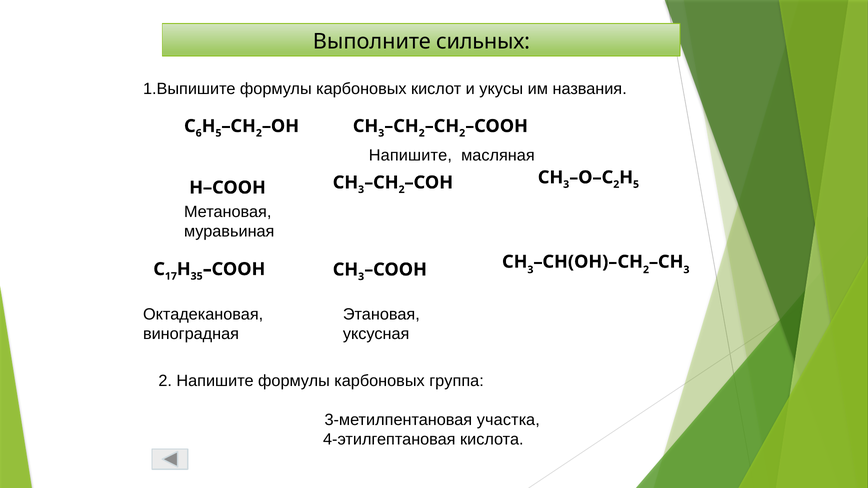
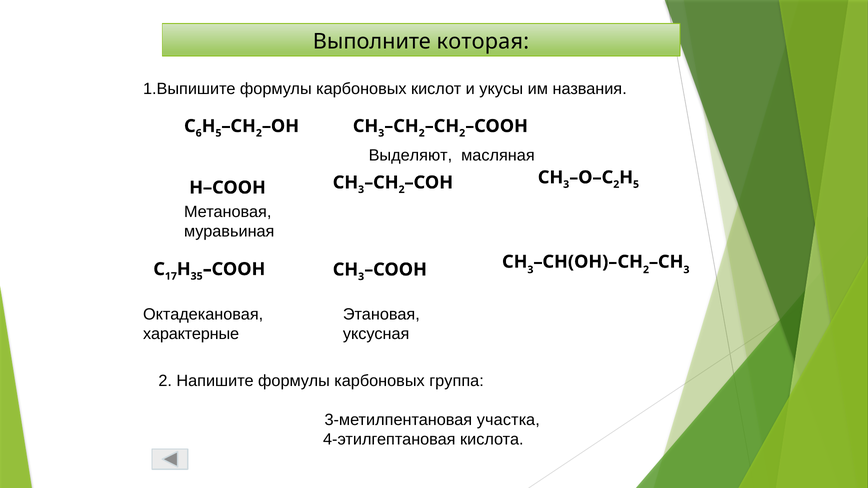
сильных: сильных -> которая (483, 41)
Напишите: Напишите -> Выделяют (410, 156)
виноградная: виноградная -> характерные (191, 334)
